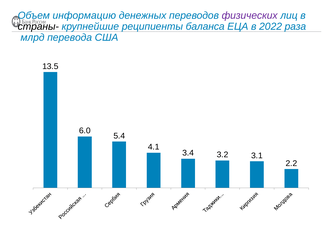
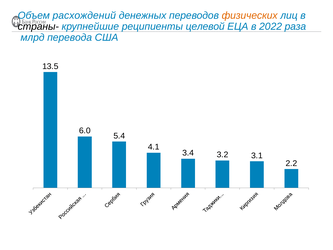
информацию: информацию -> расхождений (84, 16)
физических colour: purple -> orange (250, 16)
баланса: баланса -> целевой (205, 27)
